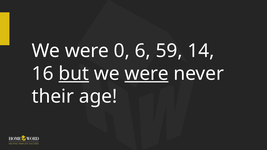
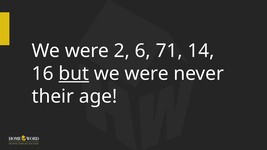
0: 0 -> 2 (122, 51)
59: 59 -> 71 (169, 51)
were underline: present -> none (147, 74)
